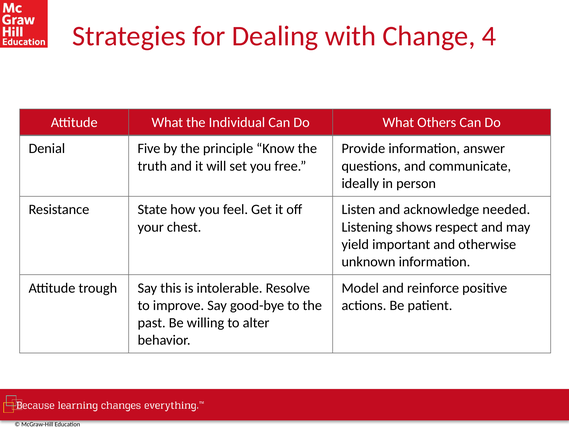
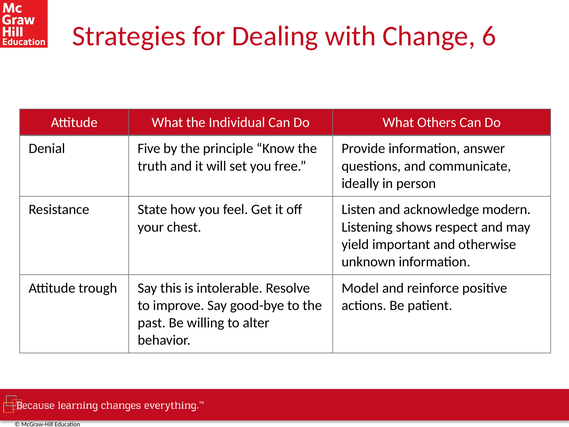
4: 4 -> 6 (489, 36)
needed: needed -> modern (506, 210)
